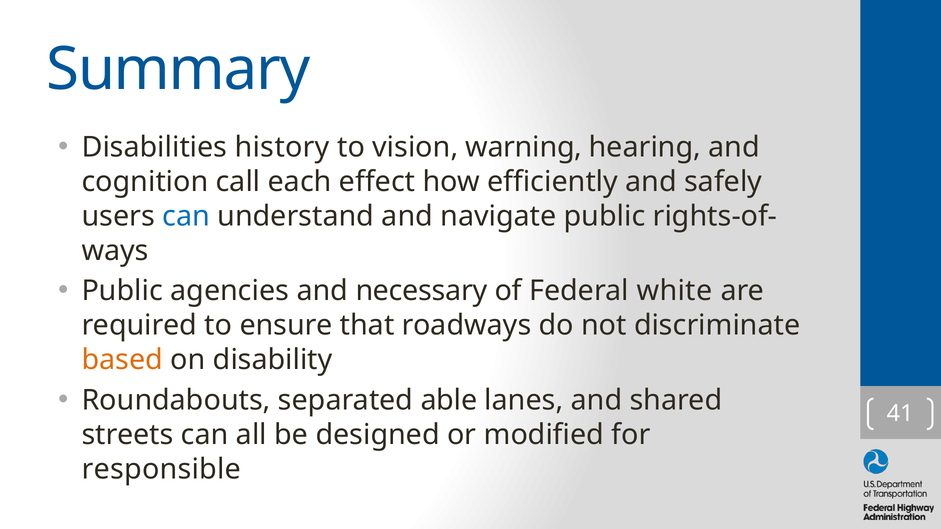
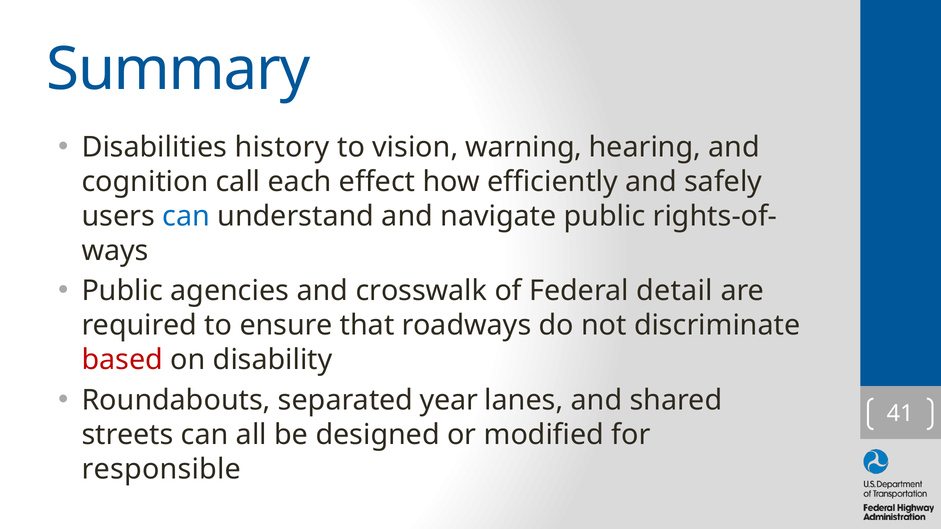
necessary: necessary -> crosswalk (421, 291)
white: white -> detail (675, 291)
based colour: orange -> red (122, 360)
able: able -> year (449, 400)
